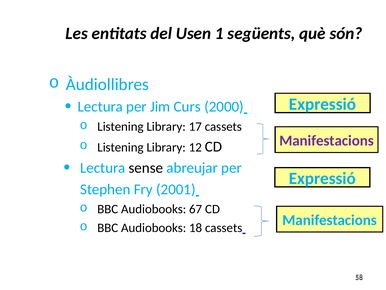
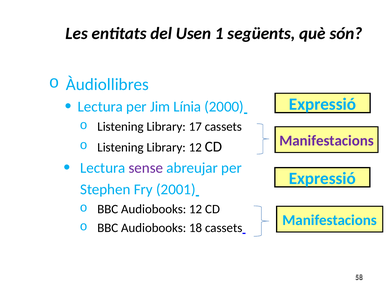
Curs: Curs -> Línia (187, 107)
sense colour: black -> purple (146, 168)
Audiobooks 67: 67 -> 12 (196, 209)
